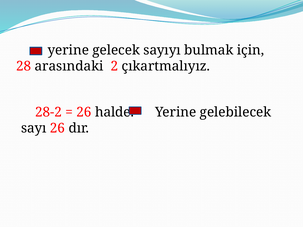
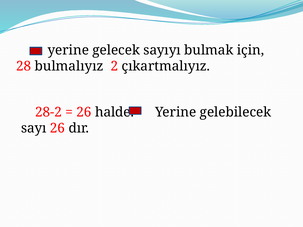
arasındaki: arasındaki -> bulmalıyız (69, 66)
